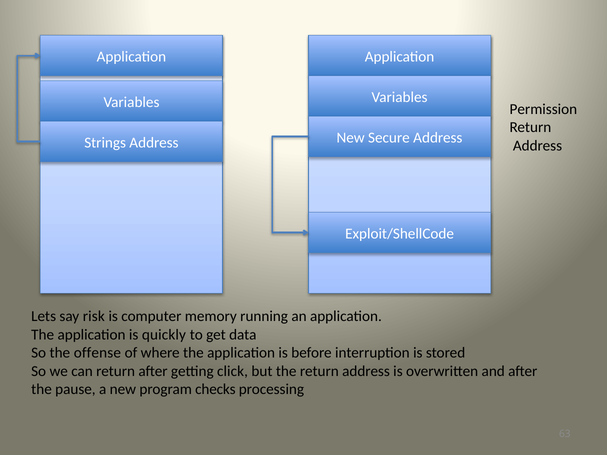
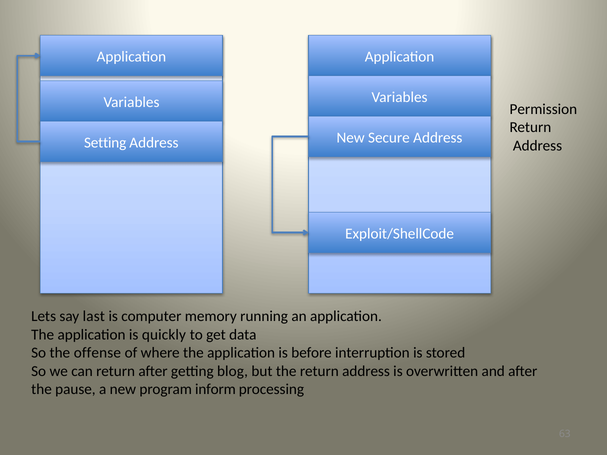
Strings: Strings -> Setting (105, 143)
risk: risk -> last (94, 317)
click: click -> blog (232, 371)
checks: checks -> inform (215, 389)
